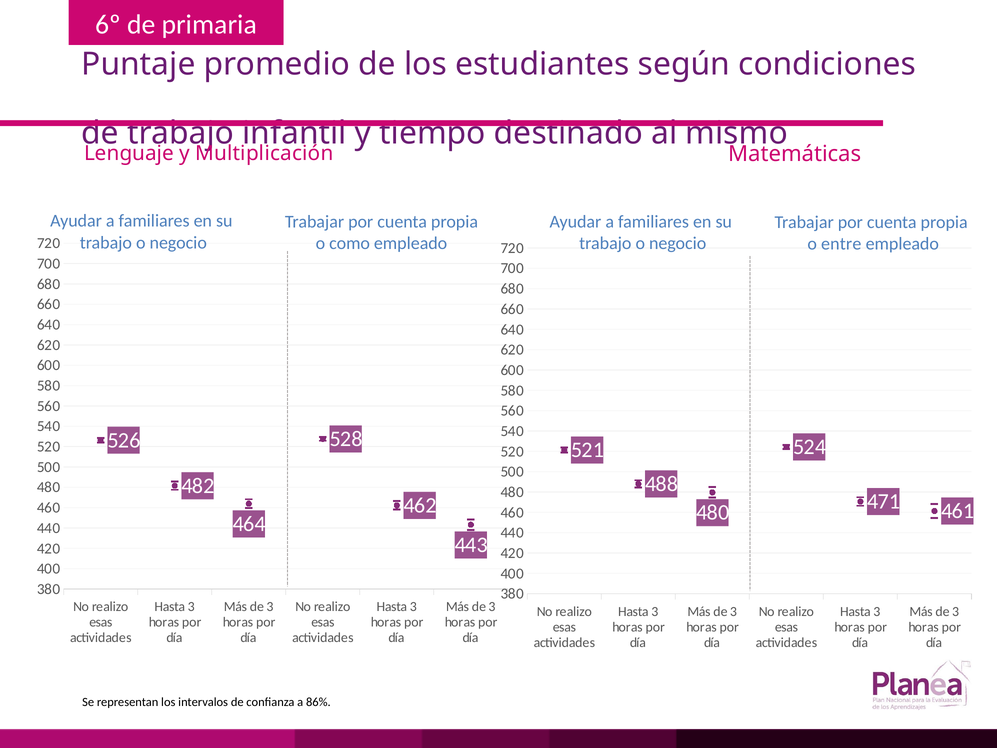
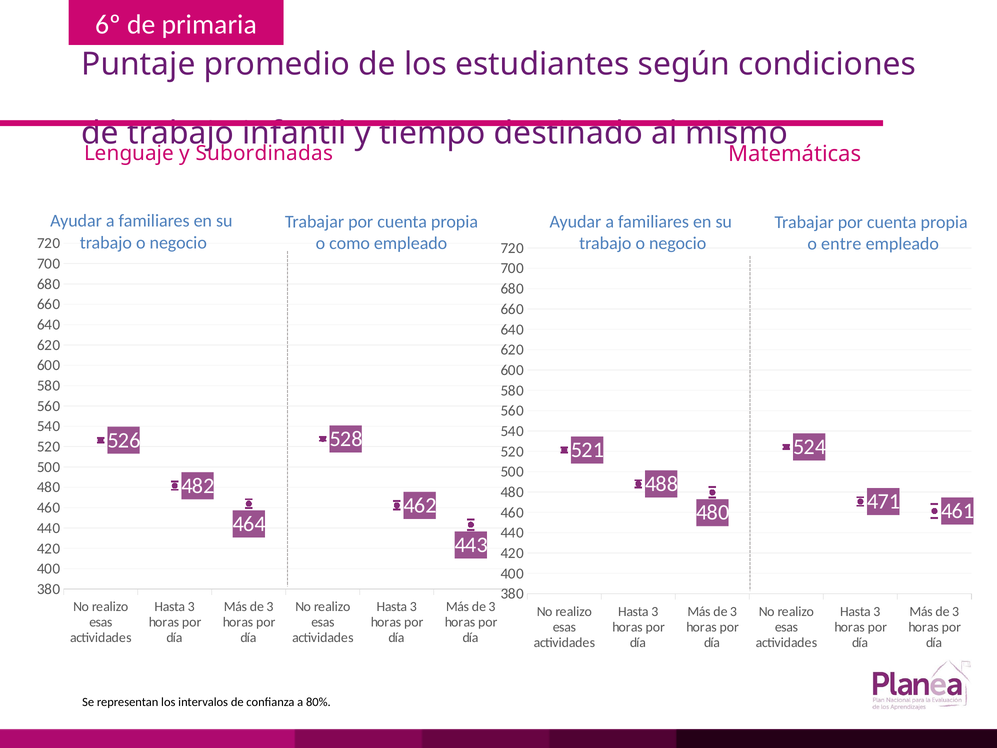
Multiplicación: Multiplicación -> Subordinadas (264, 153)
86%: 86% -> 80% (318, 702)
